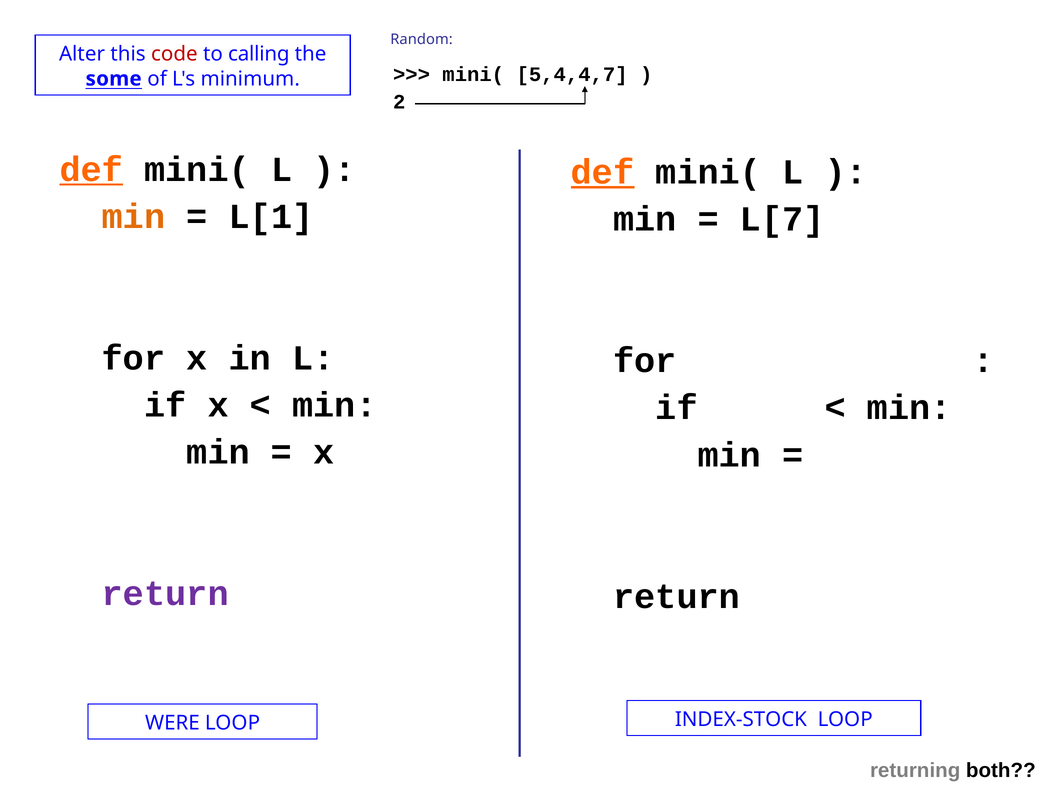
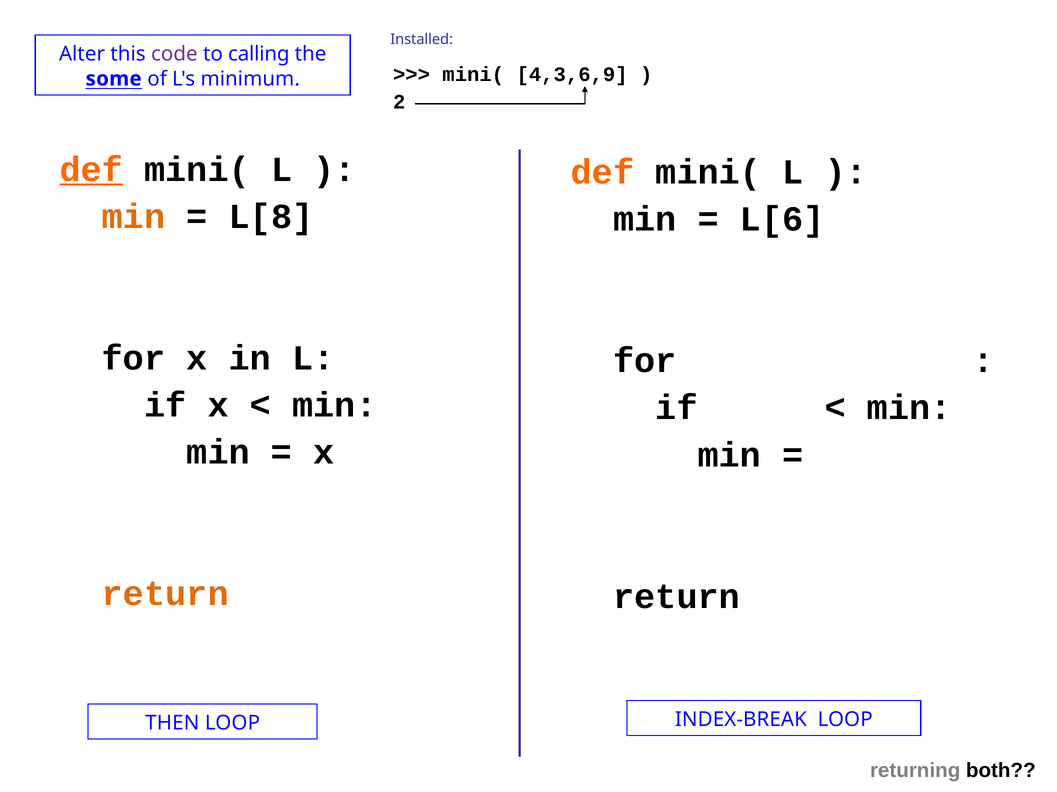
Random: Random -> Installed (422, 40)
code colour: red -> purple (174, 54)
5,4,4,7: 5,4,4,7 -> 4,3,6,9 (572, 74)
def underline: present -> none (603, 172)
L[1: L[1 -> L[8 (271, 217)
L[7: L[7 -> L[6 (782, 219)
return colour: purple -> orange (165, 594)
WERE: WERE -> THEN (172, 724)
INDEX-STOCK: INDEX-STOCK -> INDEX-BREAK (741, 720)
